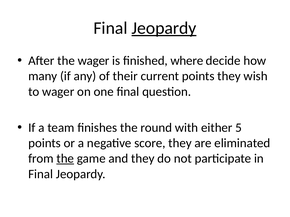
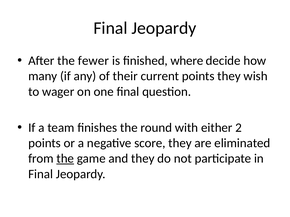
Jeopardy underline: present -> none (164, 28)
the wager: wager -> fewer (93, 61)
5: 5 -> 2 (239, 128)
